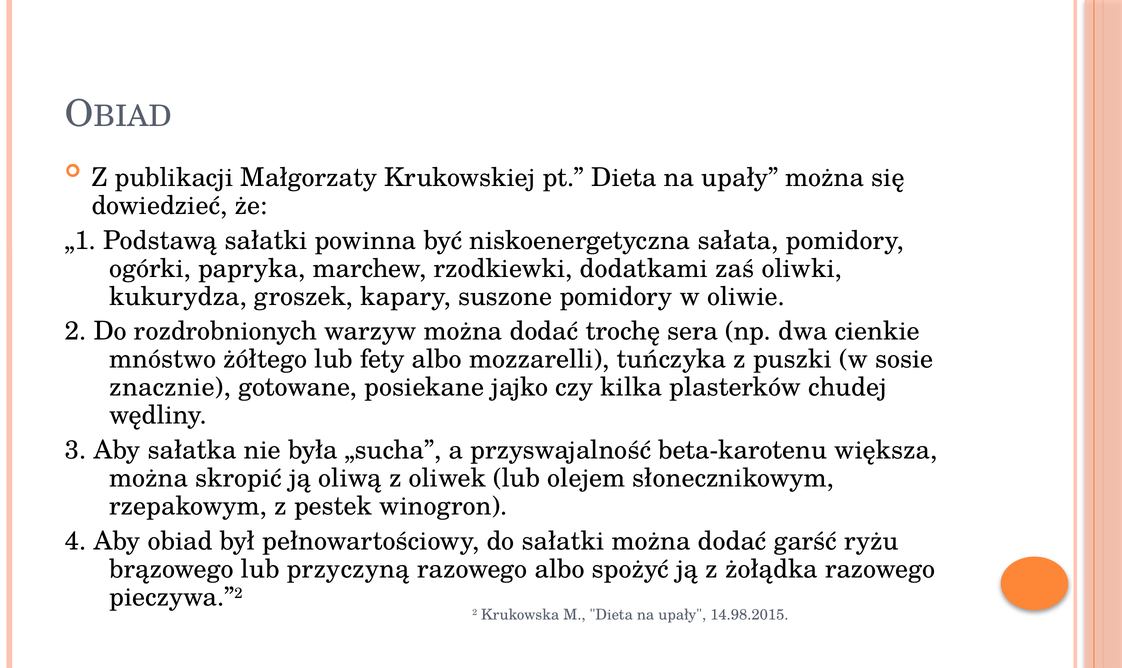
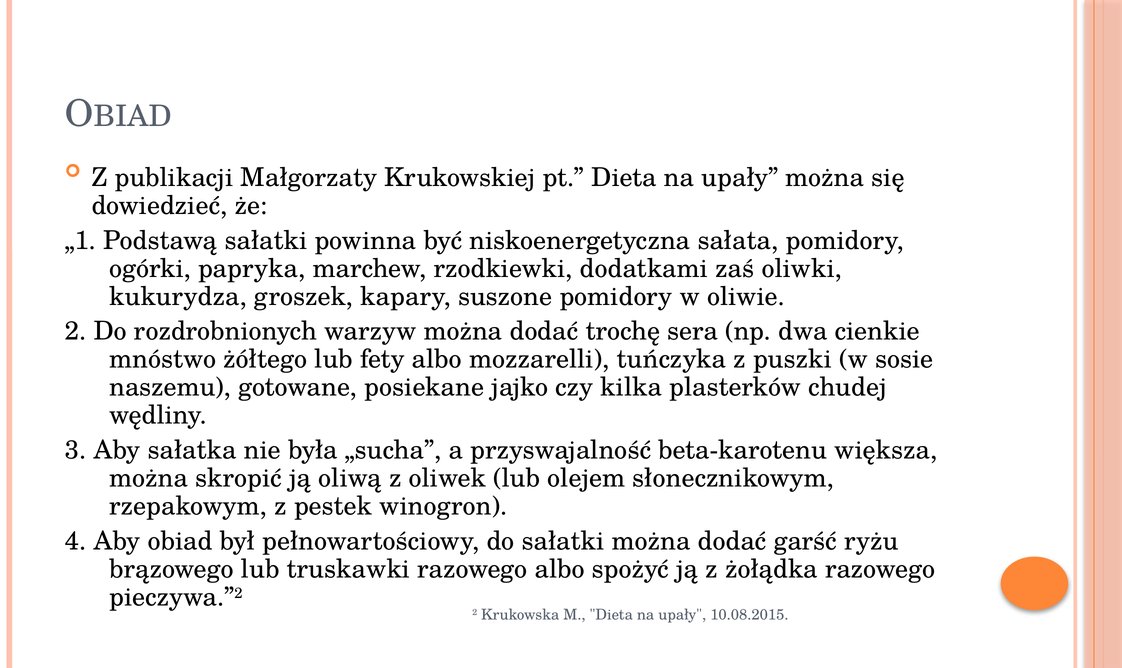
znacznie: znacznie -> naszemu (170, 387)
przyczyną: przyczyną -> truskawki (348, 569)
14.98.2015: 14.98.2015 -> 10.08.2015 (749, 615)
